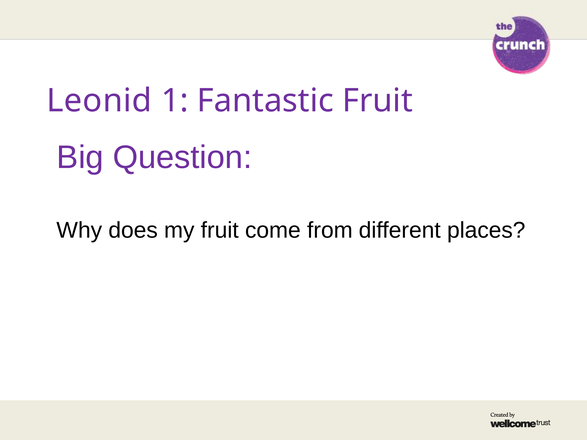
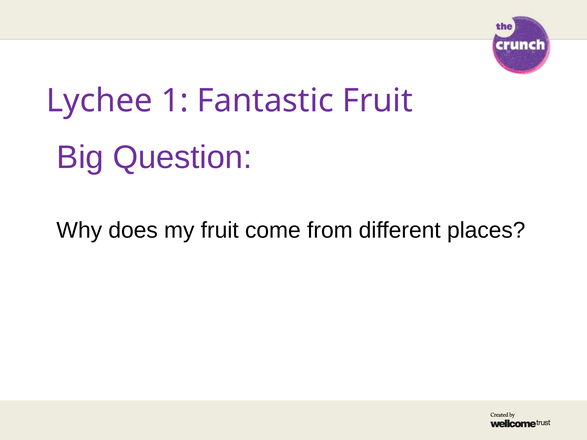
Leonid: Leonid -> Lychee (99, 101)
